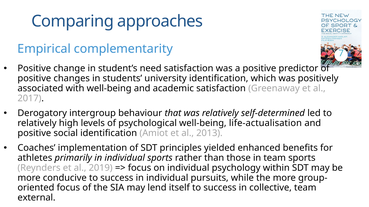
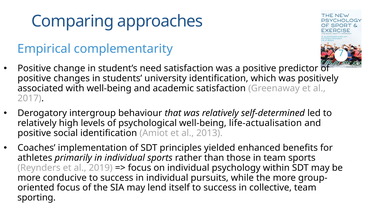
external: external -> sporting (37, 198)
